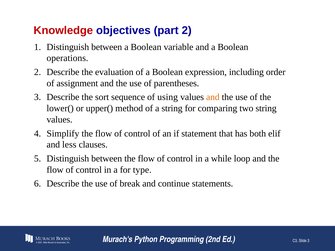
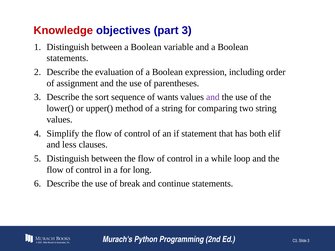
part 2: 2 -> 3 (187, 30)
operations: operations -> statements (67, 58)
using: using -> wants (168, 97)
and colour: orange -> purple (213, 97)
type: type -> long (142, 170)
